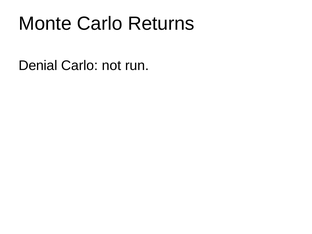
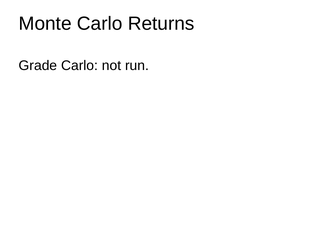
Denial: Denial -> Grade (38, 65)
